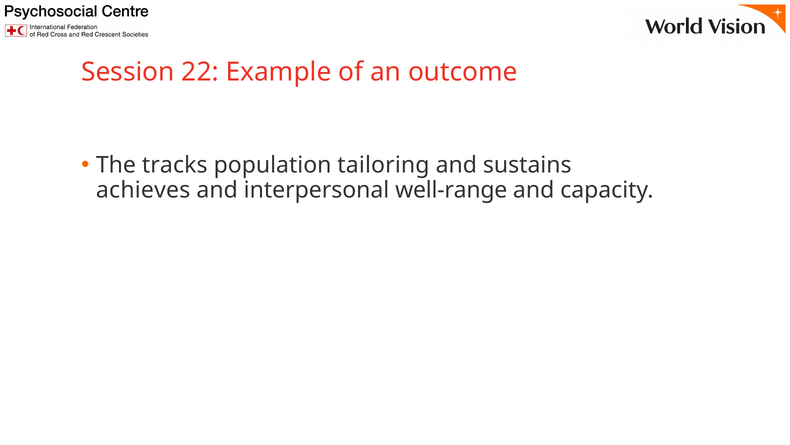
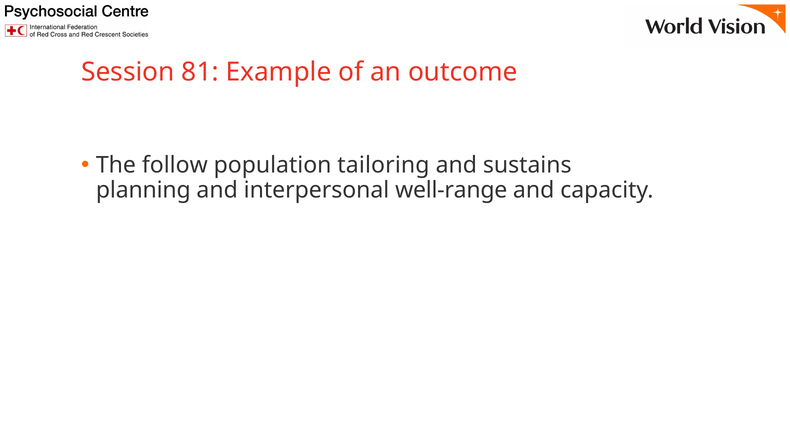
22: 22 -> 81 (200, 72)
tracks: tracks -> follow (175, 165)
achieves: achieves -> planning (143, 190)
